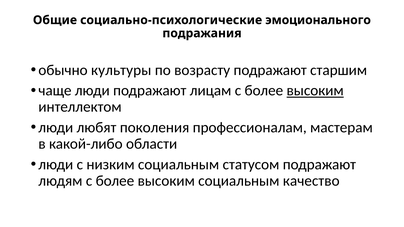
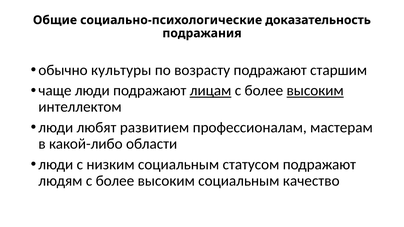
эмоционального: эмоционального -> доказательность (318, 20)
лицам underline: none -> present (211, 91)
поколения: поколения -> развитием (155, 128)
